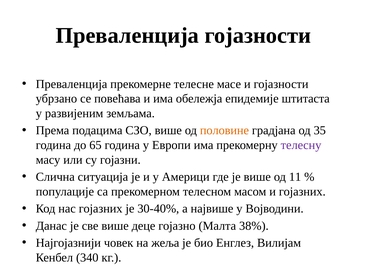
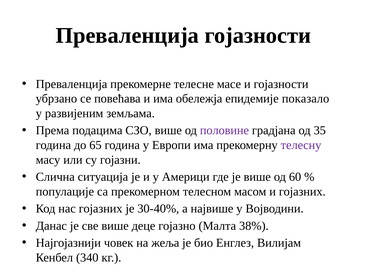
штитаста: штитаста -> показало (306, 99)
половине colour: orange -> purple (224, 131)
11: 11 -> 60 (295, 177)
